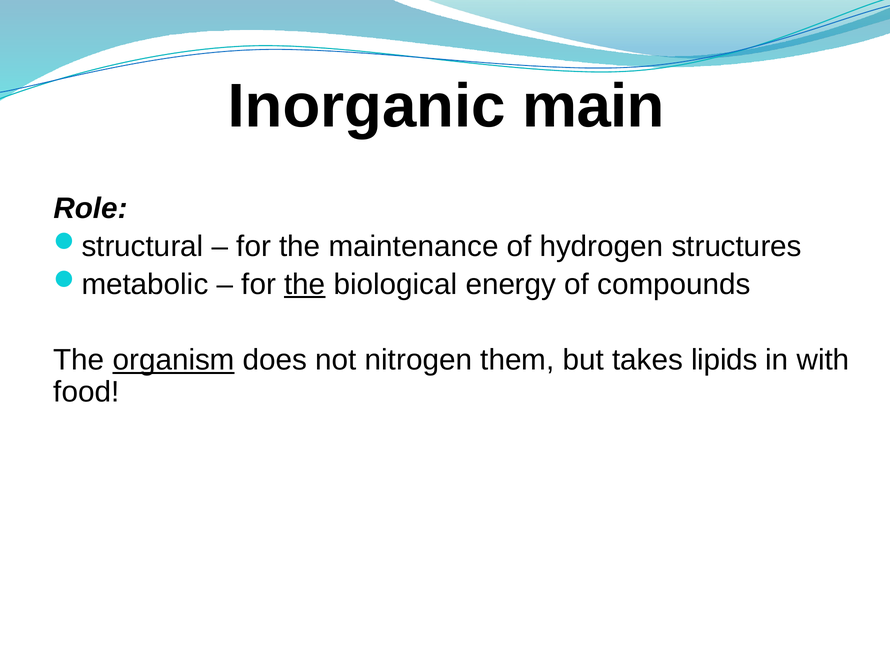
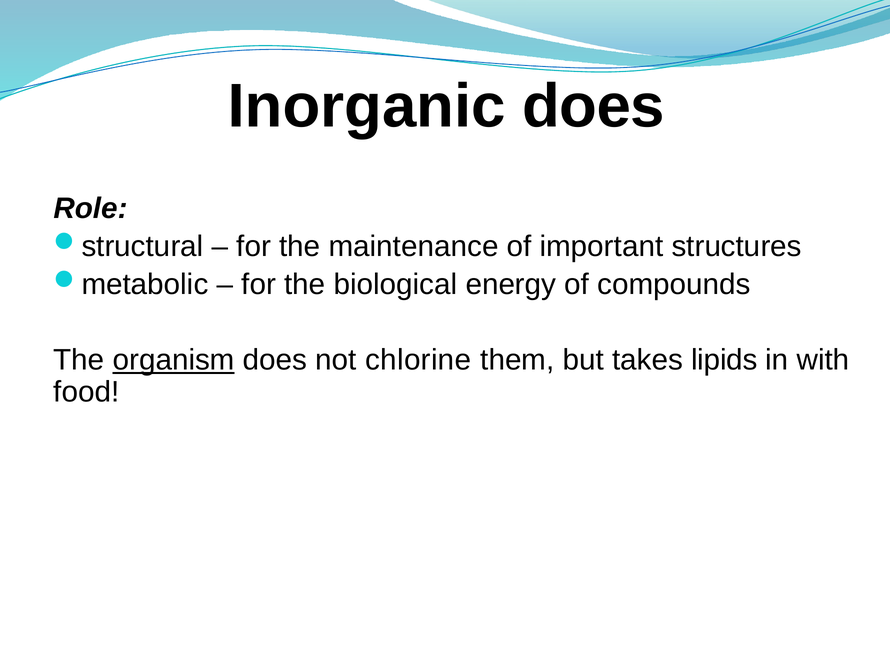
Inorganic main: main -> does (594, 106)
hydrogen: hydrogen -> important (601, 247)
the underline: present -> none (305, 285)
nitrogen: nitrogen -> chlorine (418, 360)
